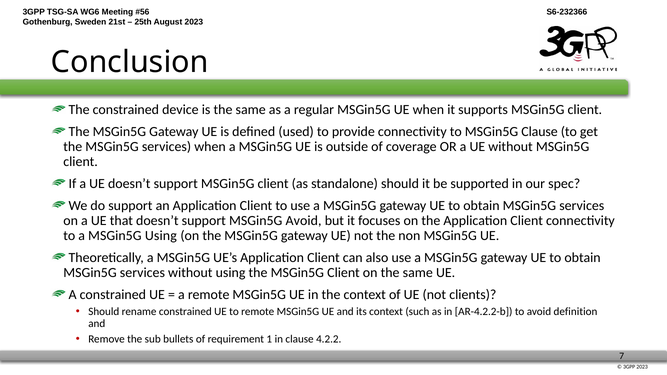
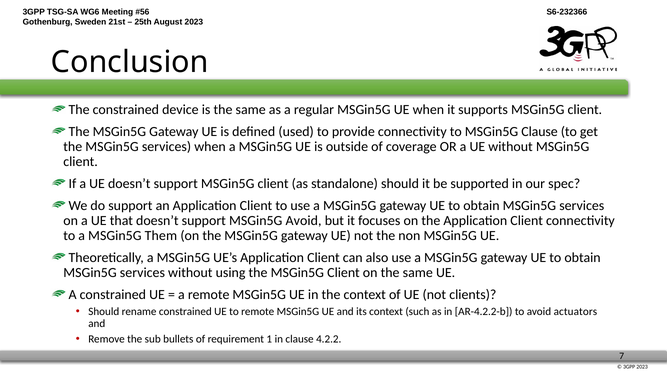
MSGin5G Using: Using -> Them (161, 236)
definition: definition -> actuators (575, 312)
